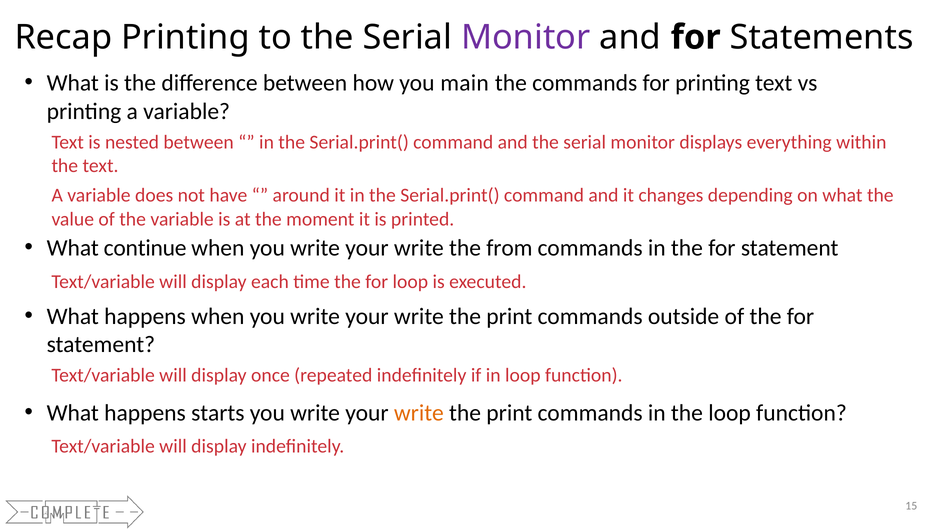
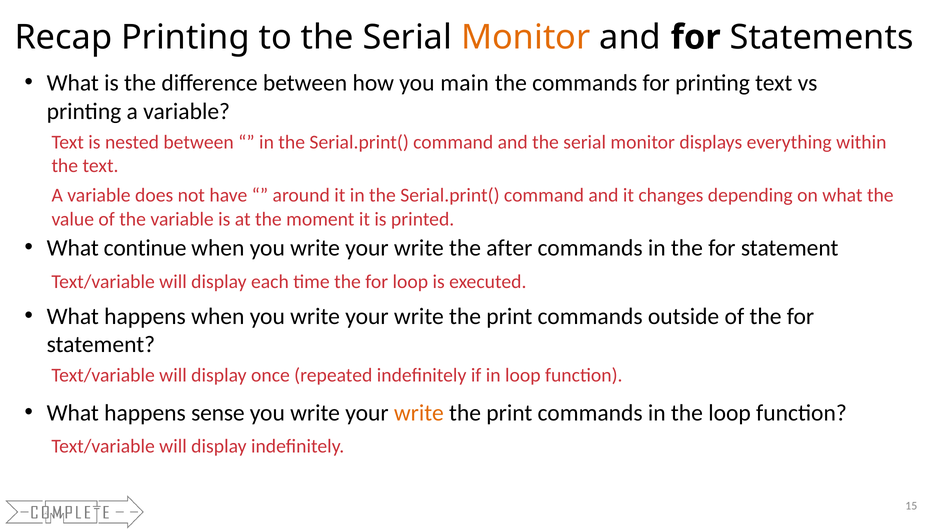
Monitor colour: purple -> orange (526, 37)
from: from -> after (509, 248)
starts: starts -> sense (218, 413)
